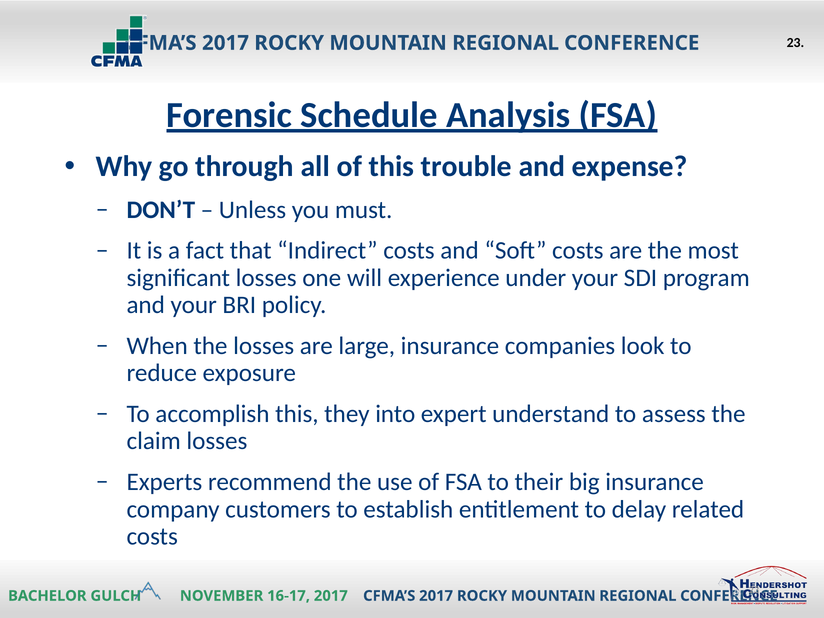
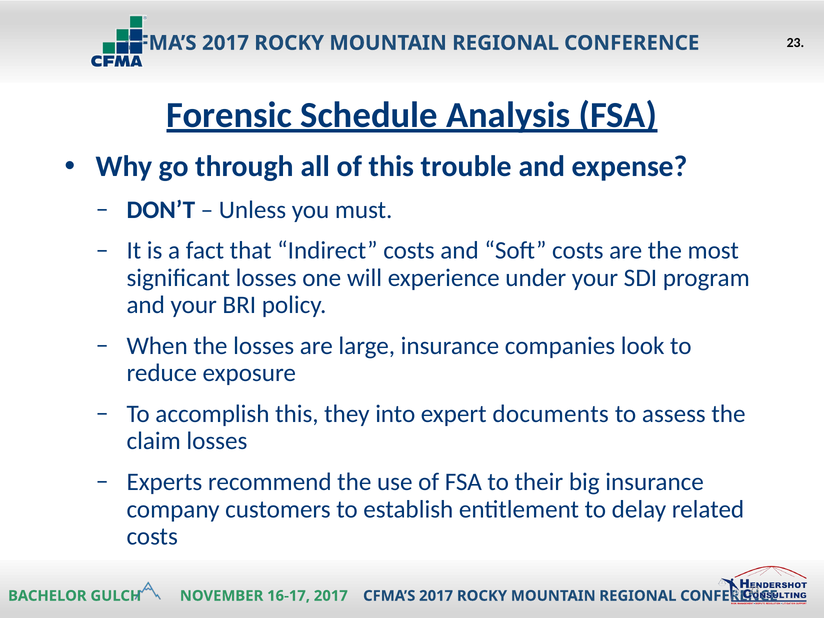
understand: understand -> documents (551, 414)
